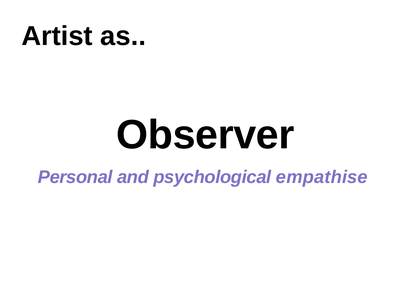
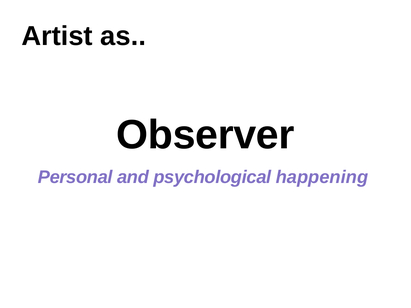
empathise: empathise -> happening (322, 177)
